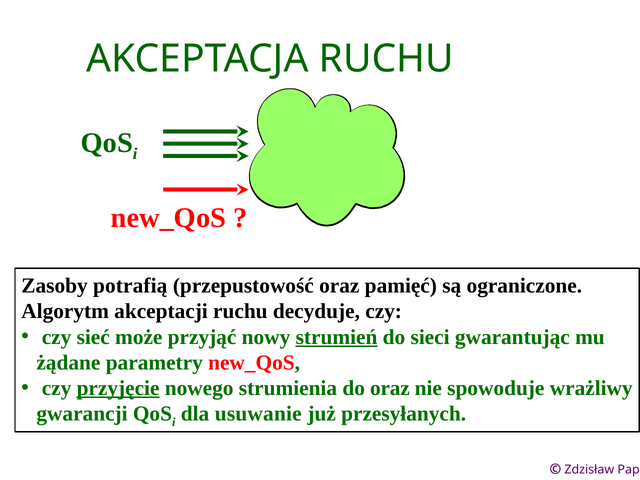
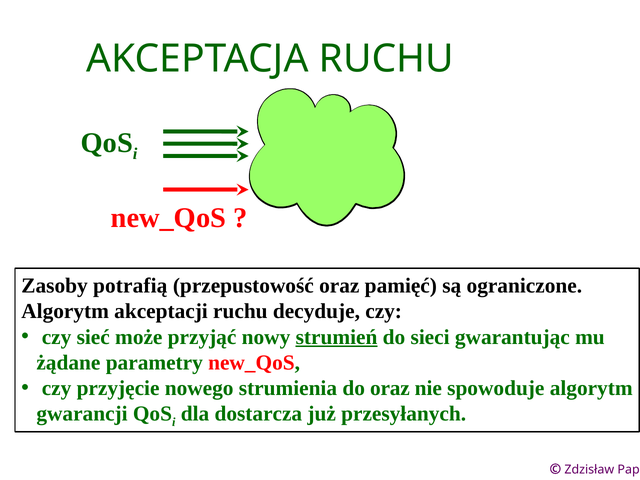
przyjęcie underline: present -> none (118, 388)
spowoduje wrażliwy: wrażliwy -> algorytm (591, 388)
usuwanie: usuwanie -> dostarcza (258, 414)
